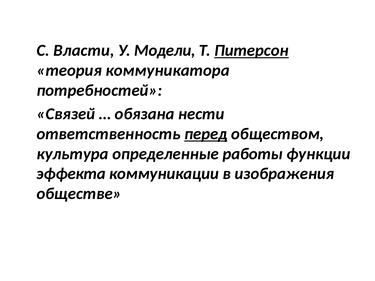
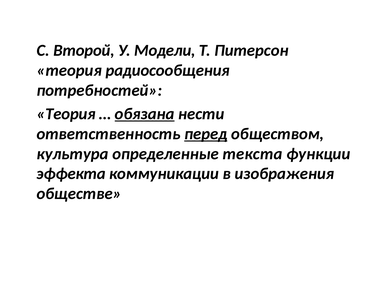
Власти: Власти -> Второй (84, 51)
Питерсон underline: present -> none (251, 51)
коммуникатора: коммуникатора -> радиосообщения (168, 71)
Связей: Связей -> Теория (66, 114)
обязана underline: none -> present (145, 114)
работы: работы -> текста (253, 154)
